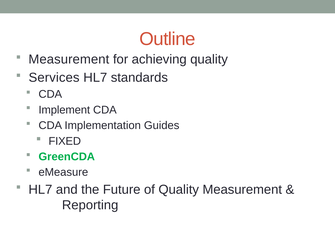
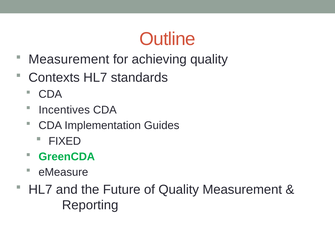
Services: Services -> Contexts (54, 78)
Implement: Implement -> Incentives (64, 110)
